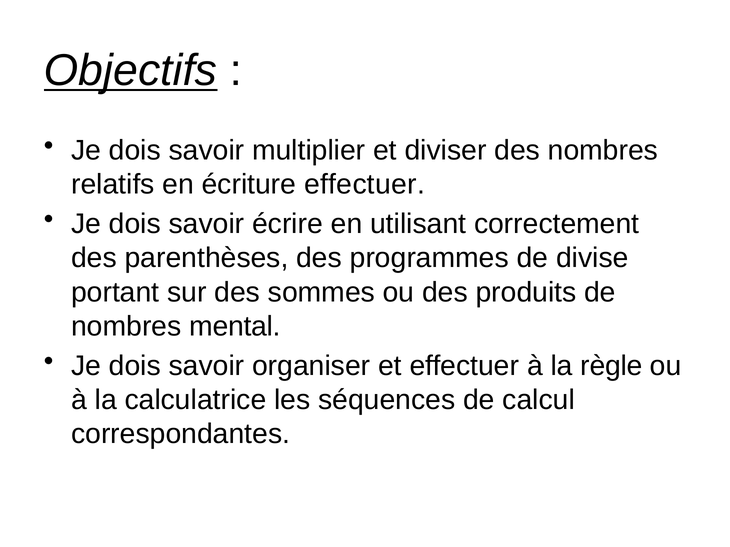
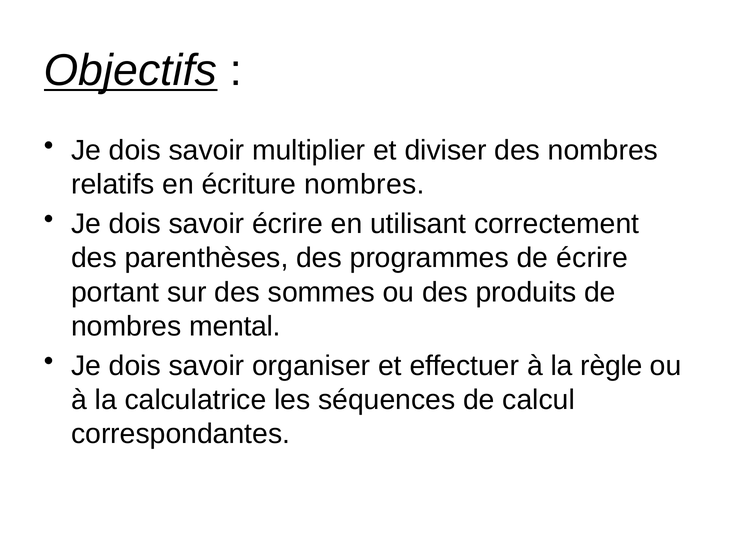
écriture effectuer: effectuer -> nombres (364, 185)
de divise: divise -> écrire (592, 258)
